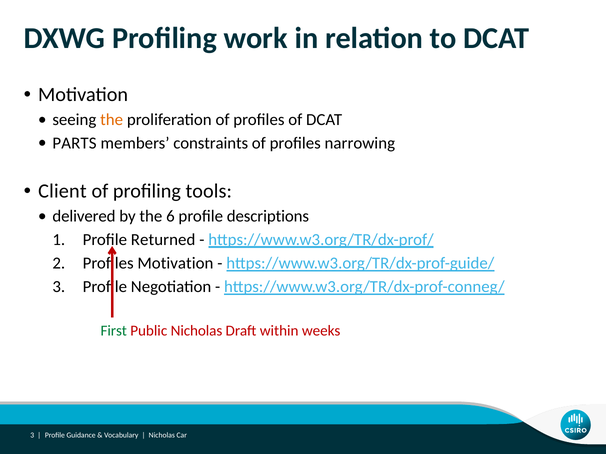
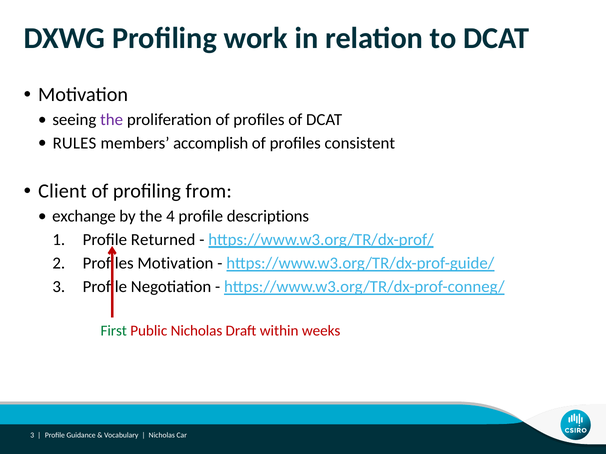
the colour: orange -> purple (112, 120)
PARTS: PARTS -> RULES (74, 143)
constraints: constraints -> accomplish (211, 143)
narrowing: narrowing -> consistent (360, 143)
tools: tools -> from (209, 191)
delivered: delivered -> exchange (84, 216)
6: 6 -> 4 (170, 216)
